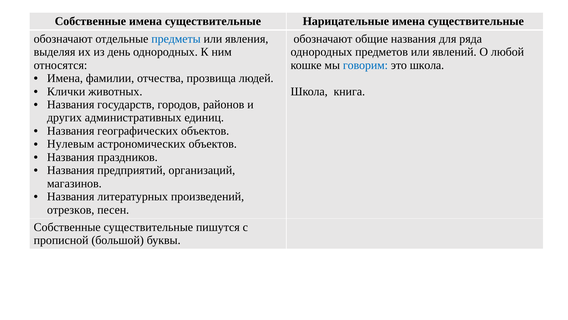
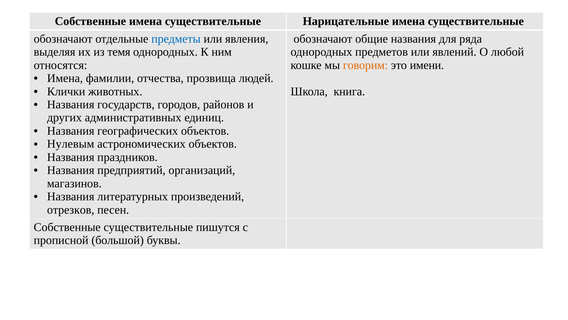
день: день -> темя (119, 52)
говорим colour: blue -> orange (365, 65)
это школа: школа -> имени (427, 65)
